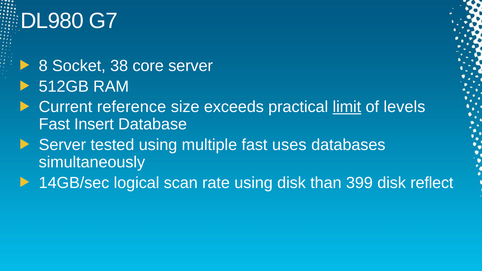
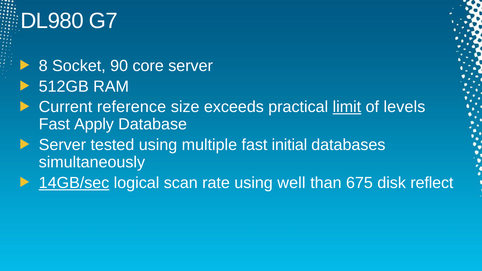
38: 38 -> 90 (119, 66)
Insert: Insert -> Apply (94, 124)
uses: uses -> initial (289, 145)
14GB/sec underline: none -> present (74, 183)
using disk: disk -> well (291, 183)
399: 399 -> 675 (359, 183)
